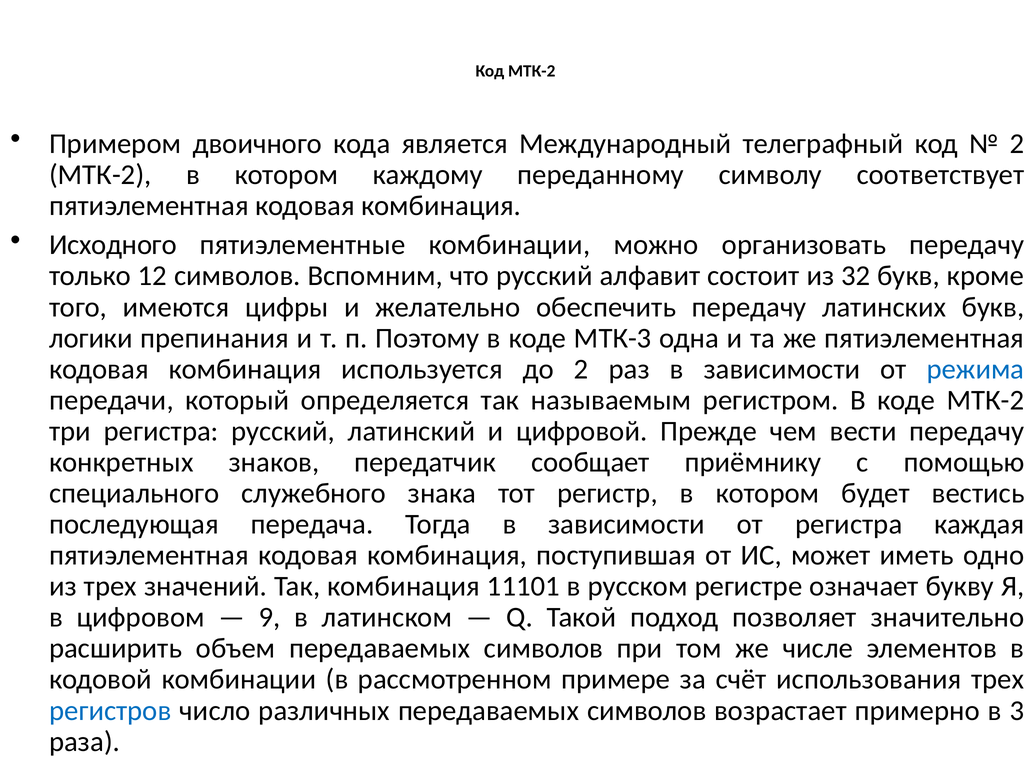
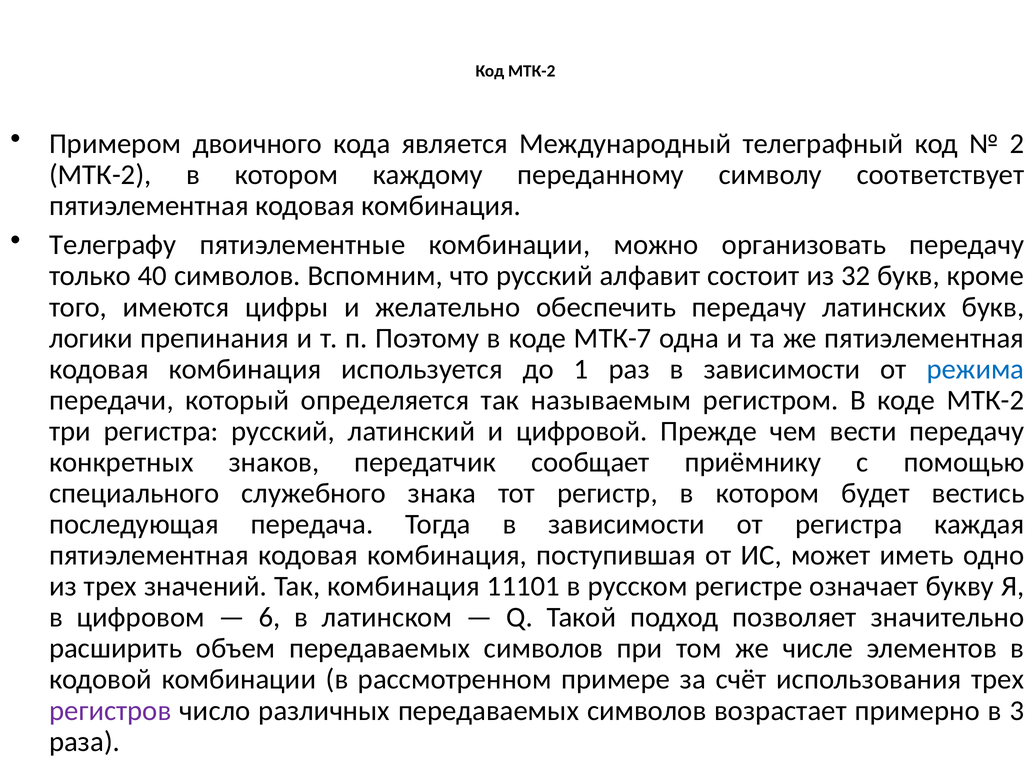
Исходного: Исходного -> Телеграфу (113, 245)
12: 12 -> 40 (152, 276)
МТК-3: МТК-3 -> МТК-7 (613, 338)
до 2: 2 -> 1 (581, 369)
9: 9 -> 6 (269, 618)
регистров colour: blue -> purple (110, 711)
